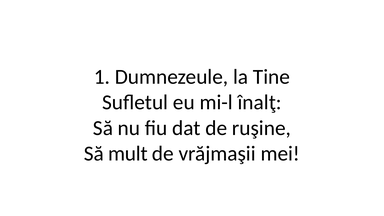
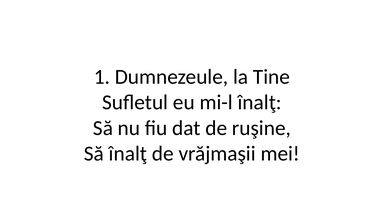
Să mult: mult -> înalţ (128, 154)
